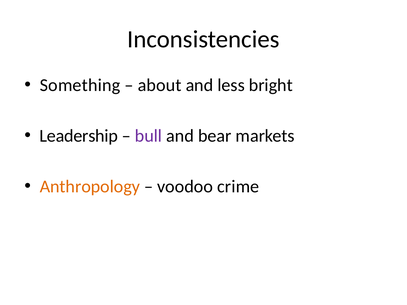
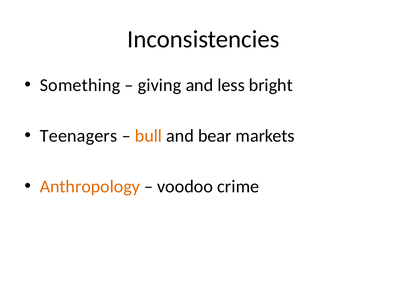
about: about -> giving (160, 85)
Leadership: Leadership -> Teenagers (79, 136)
bull colour: purple -> orange (148, 136)
